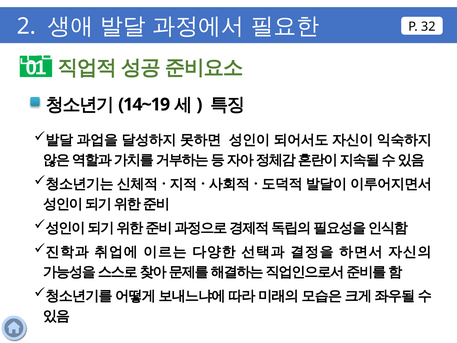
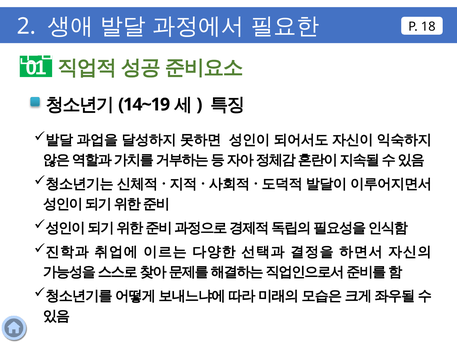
32: 32 -> 18 (428, 27)
